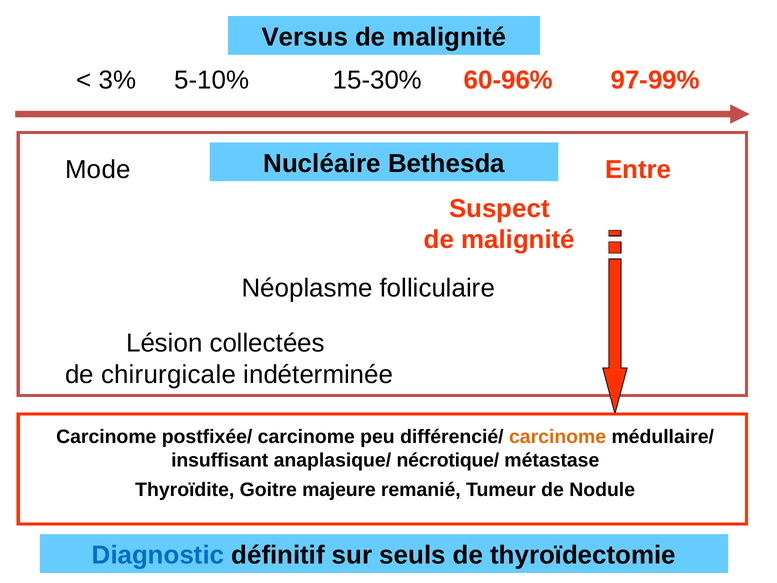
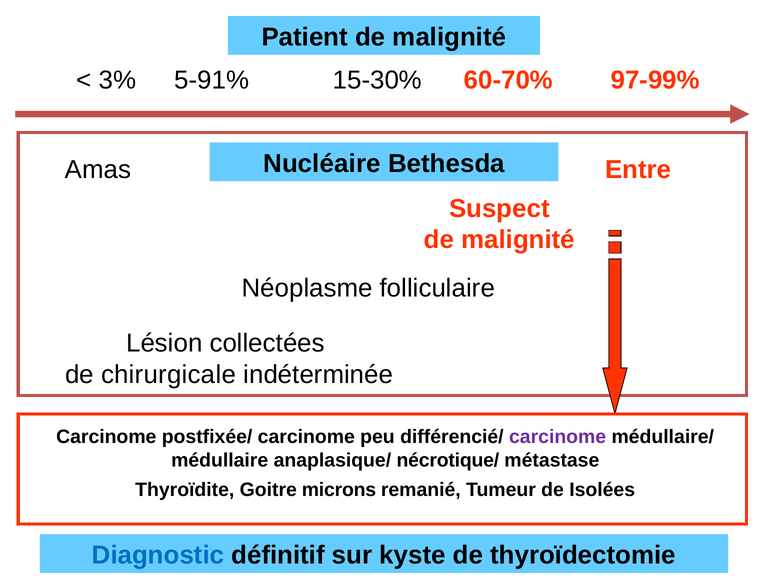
Versus: Versus -> Patient (305, 37)
5-10%: 5-10% -> 5-91% (212, 80)
60-96%: 60-96% -> 60-70% (508, 80)
Mode: Mode -> Amas (98, 170)
carcinome colour: orange -> purple (558, 437)
insuffisant: insuffisant -> médullaire (220, 460)
majeure: majeure -> microns (339, 490)
Nodule: Nodule -> Isolées (602, 490)
seuls: seuls -> kyste (412, 555)
